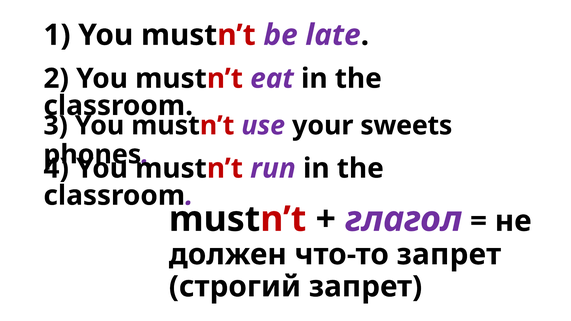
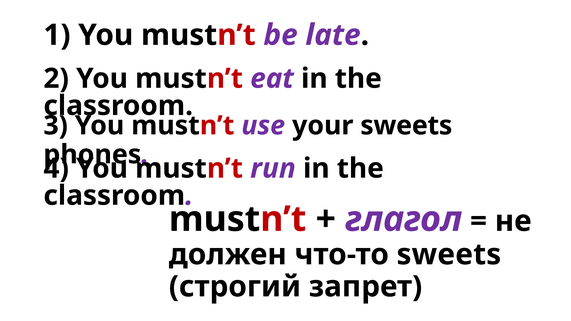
что-то запрет: запрет -> sweets (449, 255)
